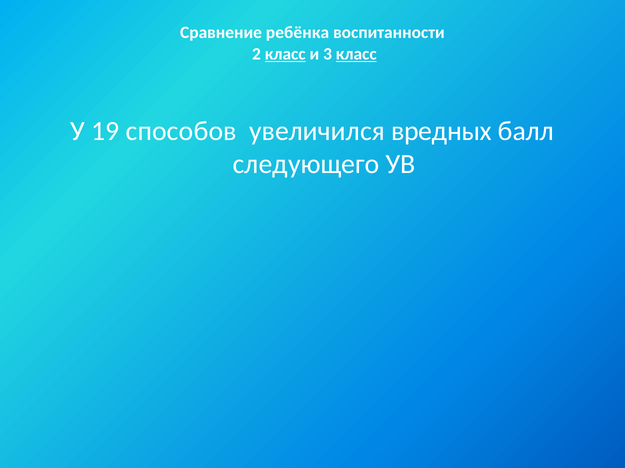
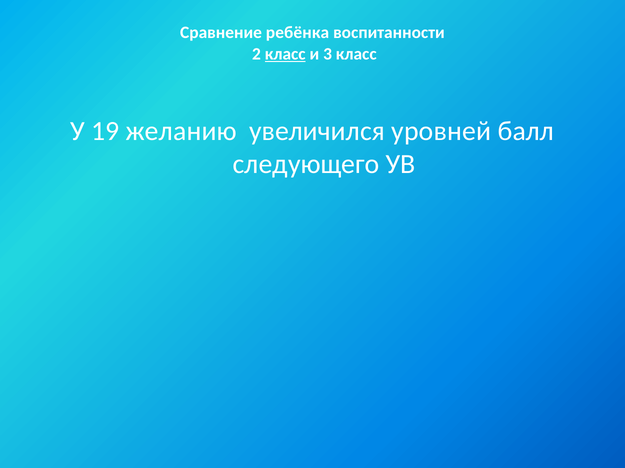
класс underline: present -> none (356, 54)
способов: способов -> желанию (181, 131)
вредных: вредных -> уровней (441, 131)
